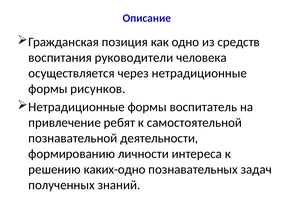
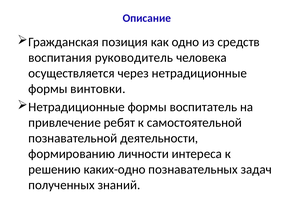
руководители: руководители -> руководитель (134, 57)
рисунков: рисунков -> винтовки (98, 89)
